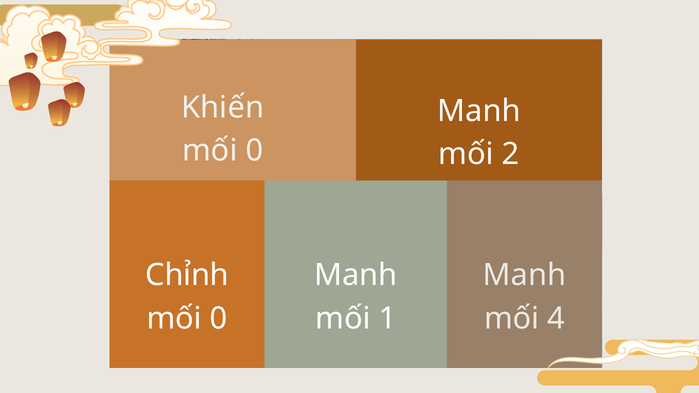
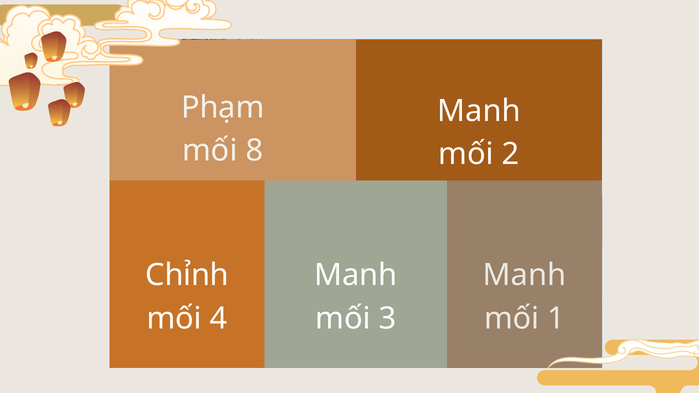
Khiến: Khiến -> Phạm (223, 108)
0: 0 -> 8 (254, 151)
0: 0 -> 4 (219, 319)
1: 1 -> 3 (387, 319)
4: 4 -> 1 (556, 319)
